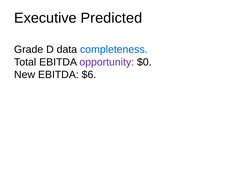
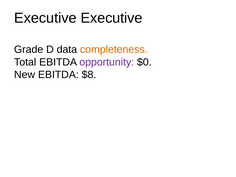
Executive Predicted: Predicted -> Executive (111, 18)
completeness colour: blue -> orange (114, 49)
$6: $6 -> $8 (89, 75)
